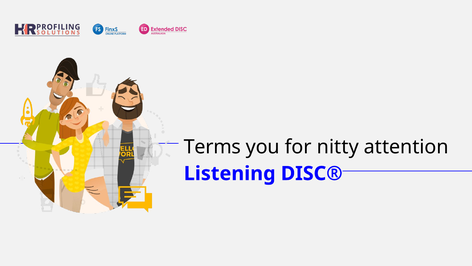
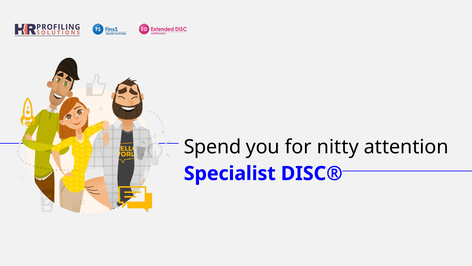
Terms: Terms -> Spend (212, 147)
Listening: Listening -> Specialist (230, 173)
